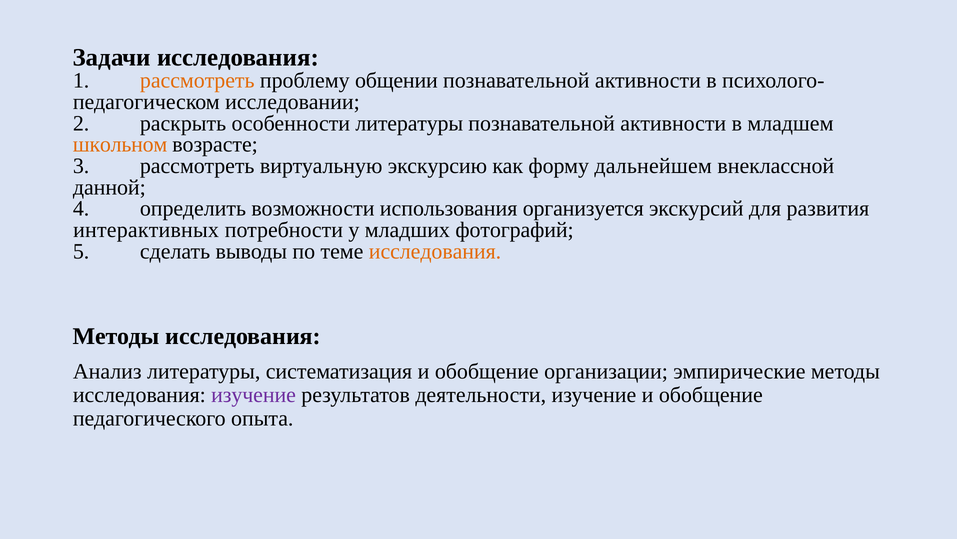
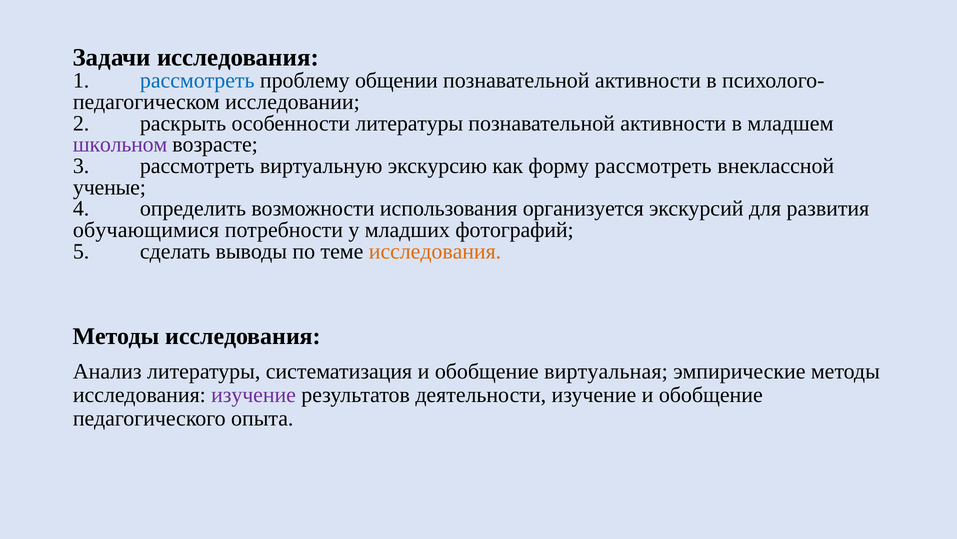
рассмотреть colour: orange -> blue (197, 81)
школьном colour: orange -> purple (120, 144)
форму дальнейшем: дальнейшем -> рассмотреть (653, 166)
данной: данной -> ученые (109, 187)
интерактивных: интерактивных -> обучающимися (146, 230)
организации: организации -> виртуальная (606, 371)
